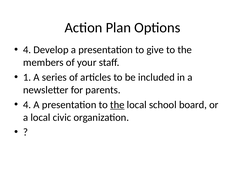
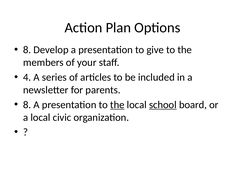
4: 4 -> 8 (27, 50)
1: 1 -> 4 (27, 77)
4: 4 -> 8 (27, 105)
school underline: none -> present (163, 105)
